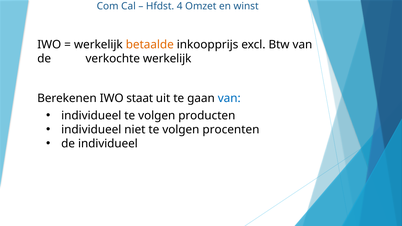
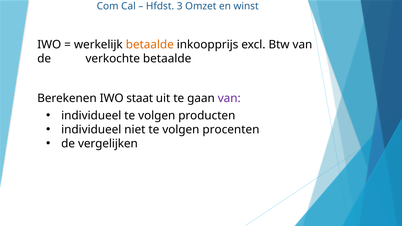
4: 4 -> 3 (180, 6)
verkochte werkelijk: werkelijk -> betaalde (167, 59)
van colour: blue -> purple (229, 98)
de individueel: individueel -> vergelijken (108, 144)
